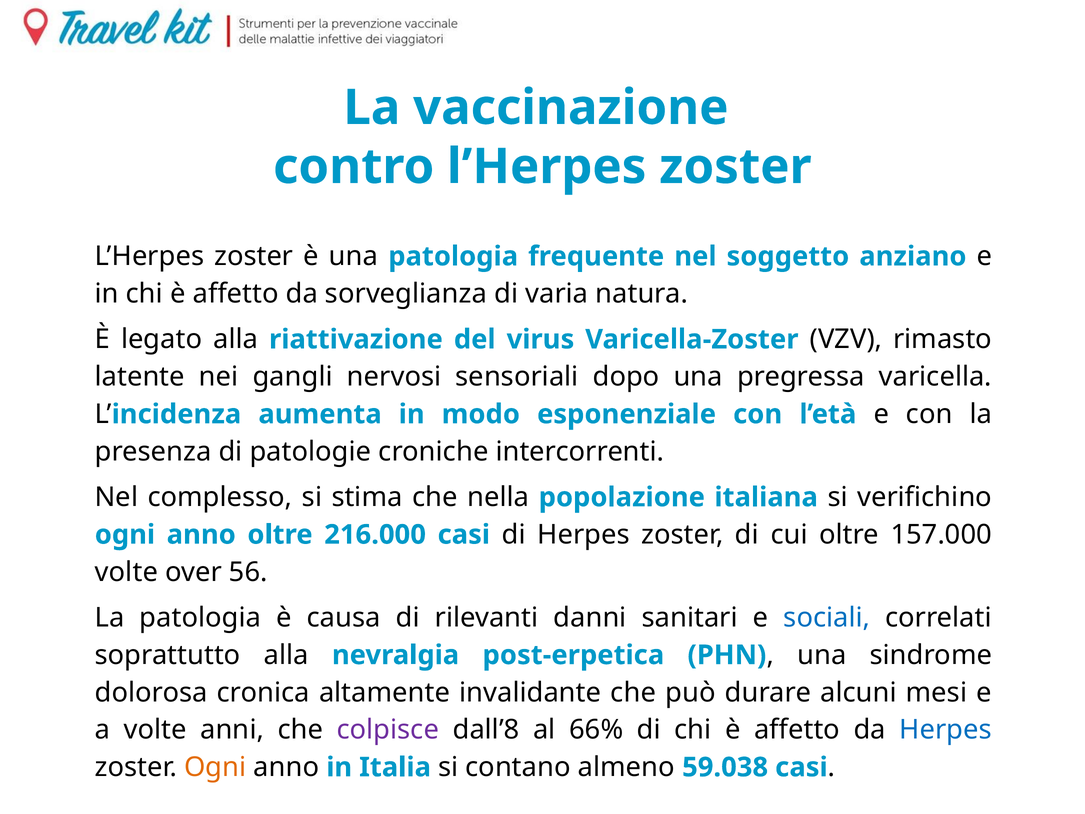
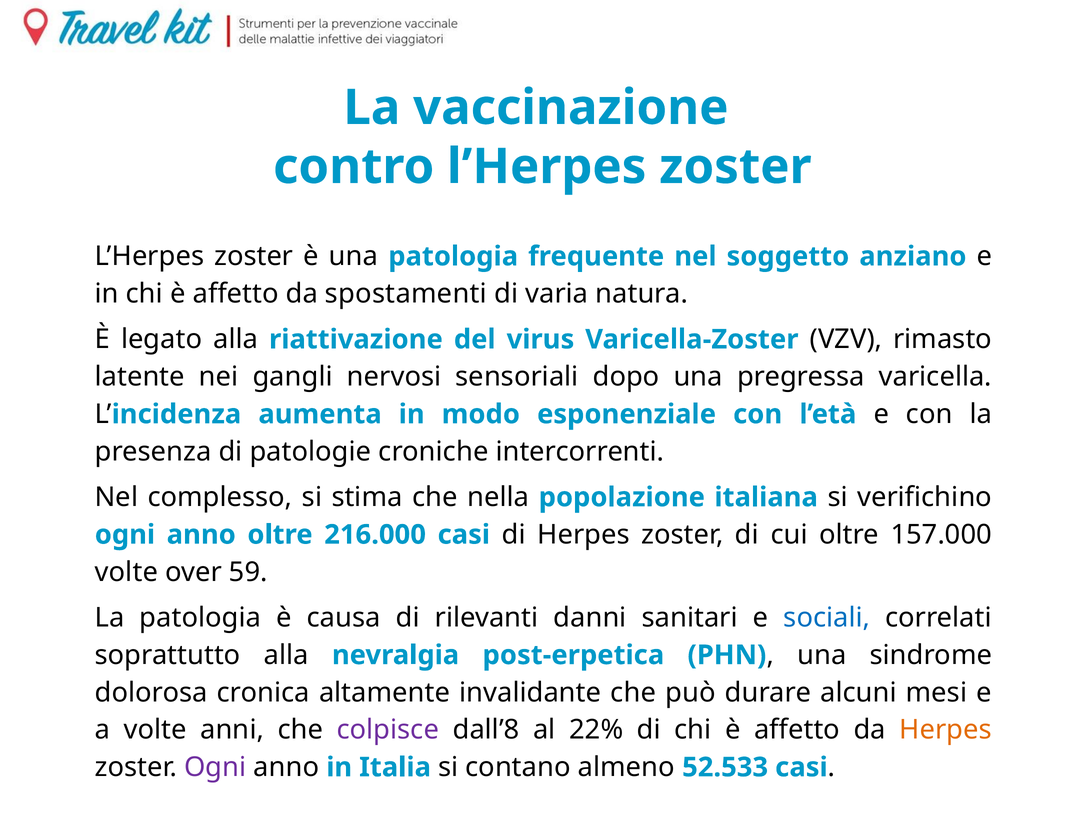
sorveglianza: sorveglianza -> spostamenti (406, 294)
56: 56 -> 59 (248, 572)
66%: 66% -> 22% (596, 730)
Herpes colour: blue -> orange (946, 730)
Ogni colour: orange -> purple (215, 767)
59.038: 59.038 -> 52.533 (725, 767)
